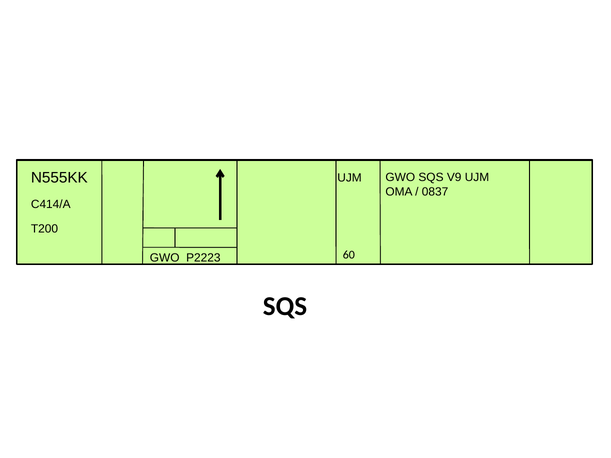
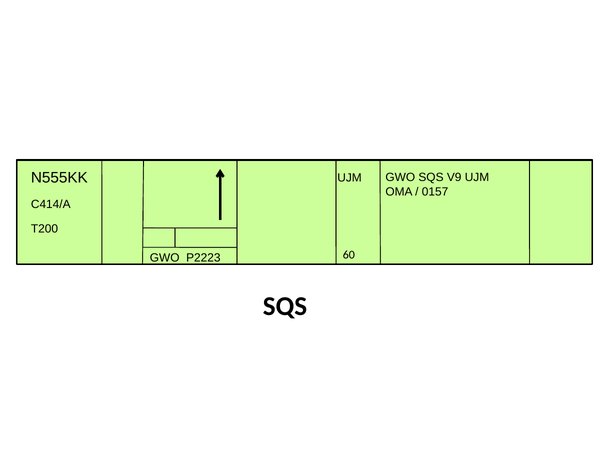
0837: 0837 -> 0157 (435, 192)
